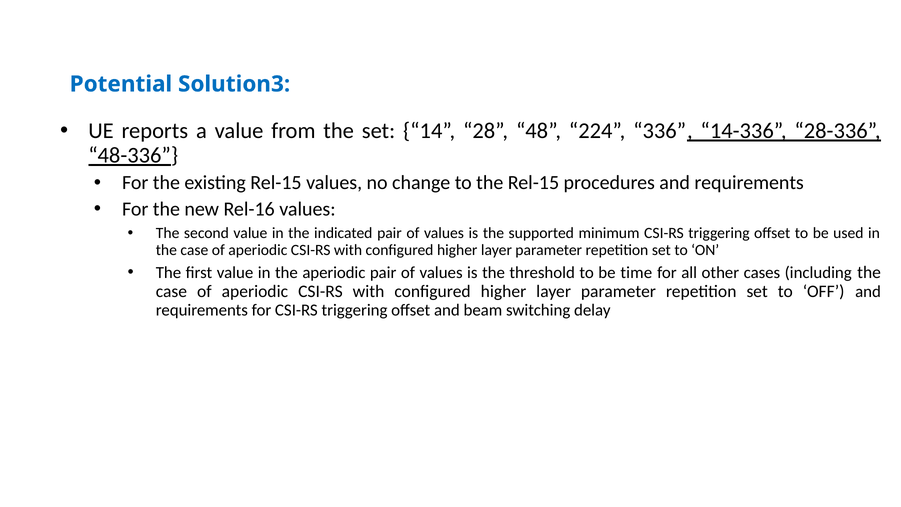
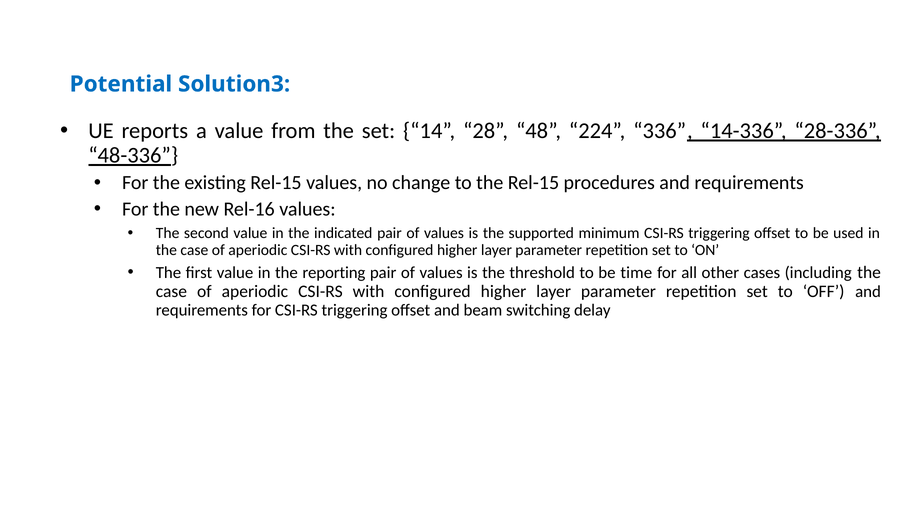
the aperiodic: aperiodic -> reporting (334, 273)
